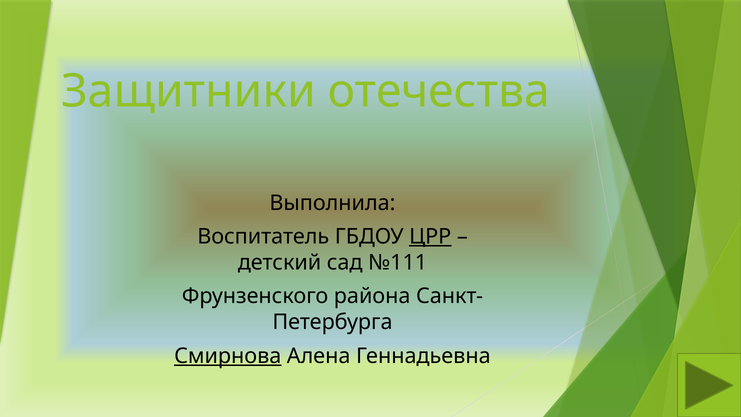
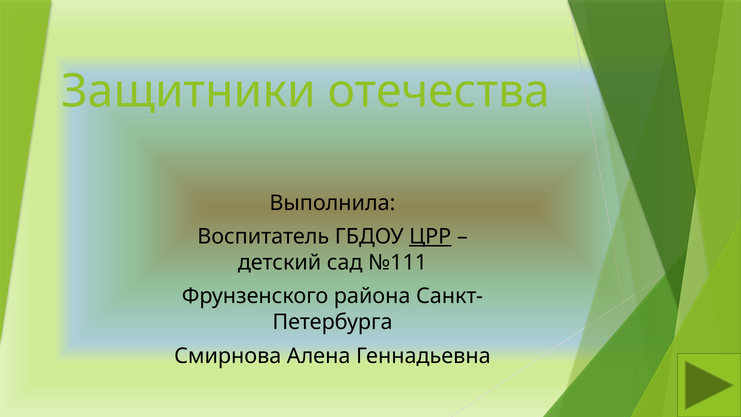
Смирнова underline: present -> none (228, 356)
